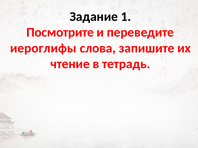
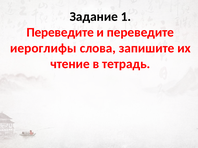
Посмотрите: Посмотрите -> Переведите (60, 32)
